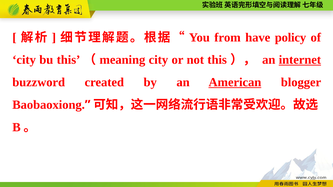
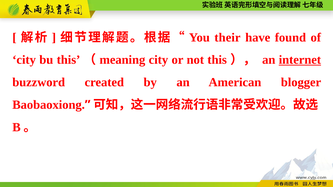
from: from -> their (227, 37)
policy: policy -> found (290, 37)
American underline: present -> none (235, 82)
